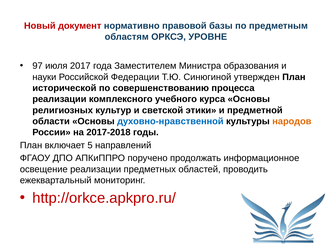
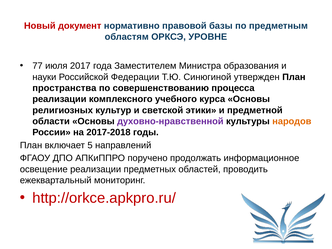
97: 97 -> 77 (37, 66)
исторической: исторической -> пространства (64, 88)
духовно-нравственной colour: blue -> purple (170, 121)
